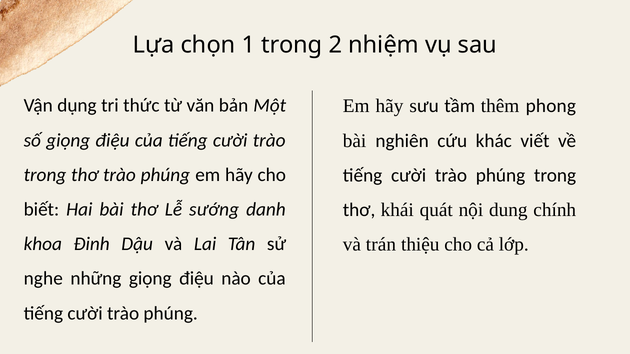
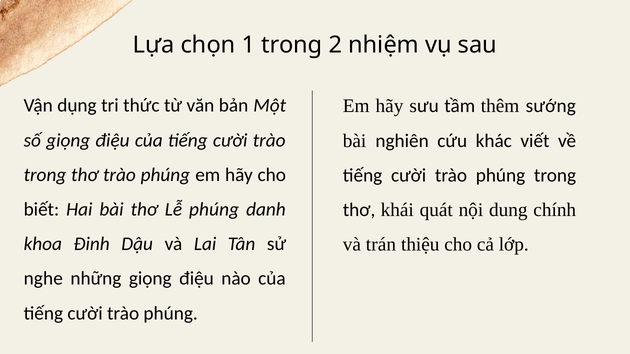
phong: phong -> sướng (551, 106)
Lễ sướng: sướng -> phúng (214, 210)
